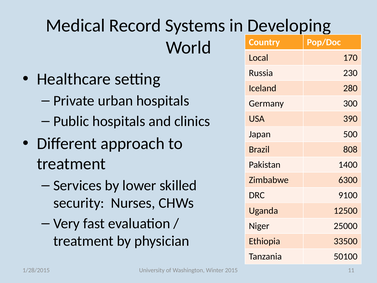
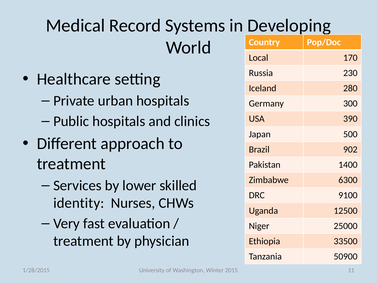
808: 808 -> 902 (350, 149)
security: security -> identity (79, 203)
50100: 50100 -> 50900 (346, 256)
